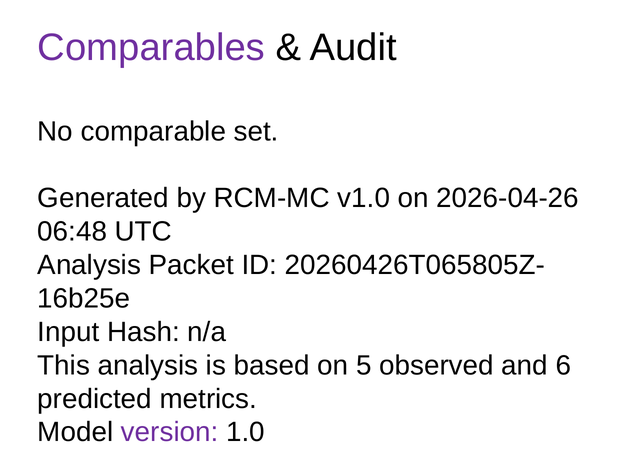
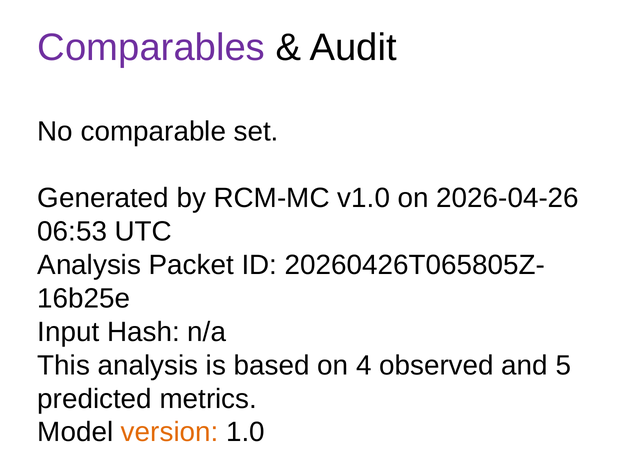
06:48: 06:48 -> 06:53 (72, 231)
5: 5 -> 4 (364, 365)
6: 6 -> 5 (563, 365)
version colour: purple -> orange (170, 432)
